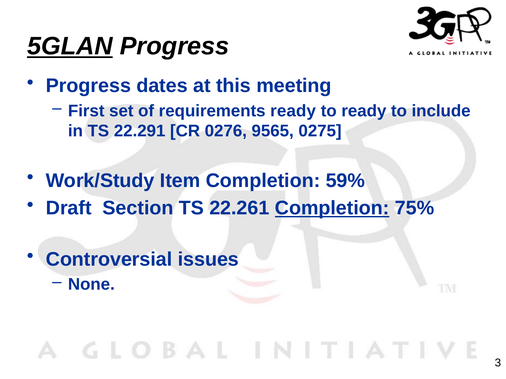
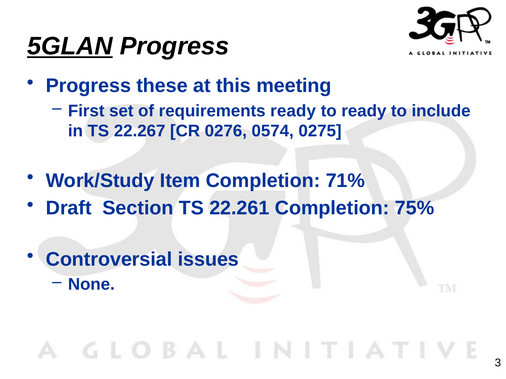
dates: dates -> these (162, 86)
22.291: 22.291 -> 22.267 (140, 131)
9565: 9565 -> 0574 (273, 131)
59%: 59% -> 71% (345, 181)
Completion underline: present -> none (332, 208)
